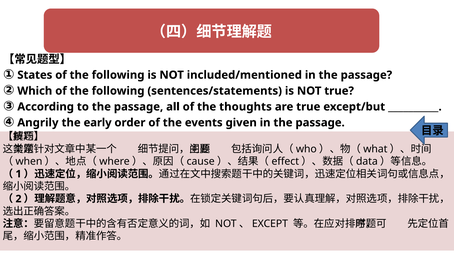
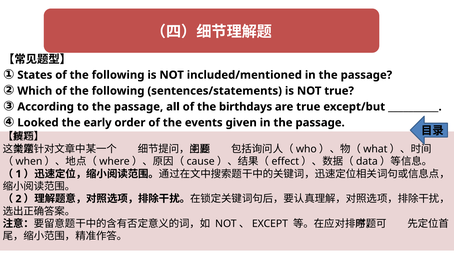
thoughts: thoughts -> birthdays (246, 107)
Angrily: Angrily -> Looked (38, 123)
